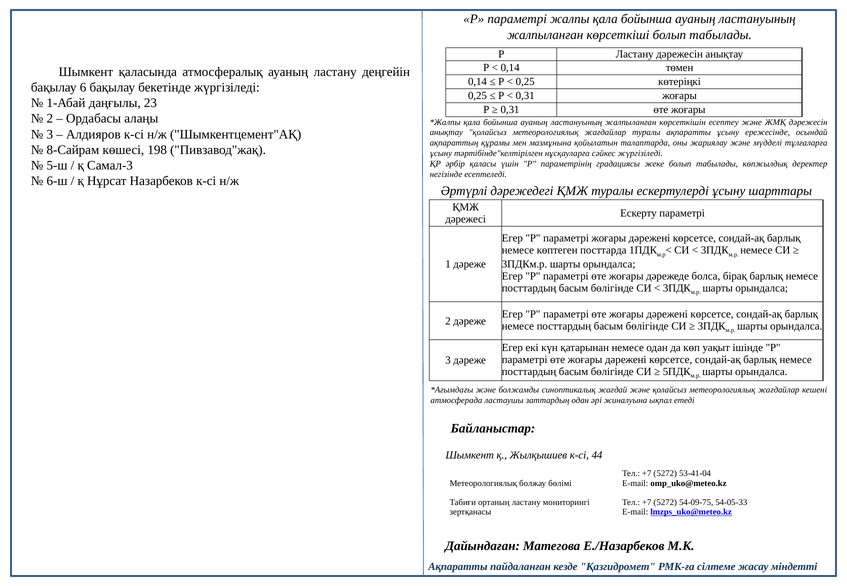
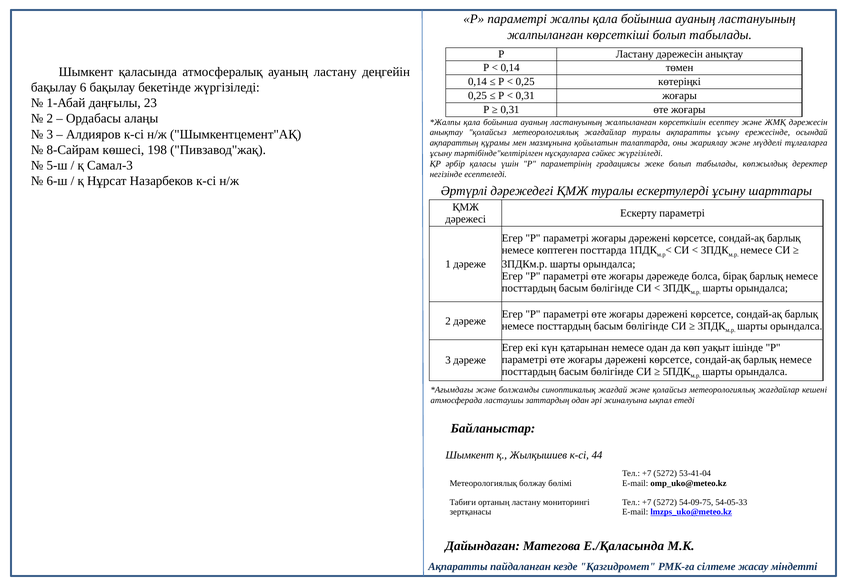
Е./Назарбеков: Е./Назарбеков -> Е./Қаласында (624, 546)
